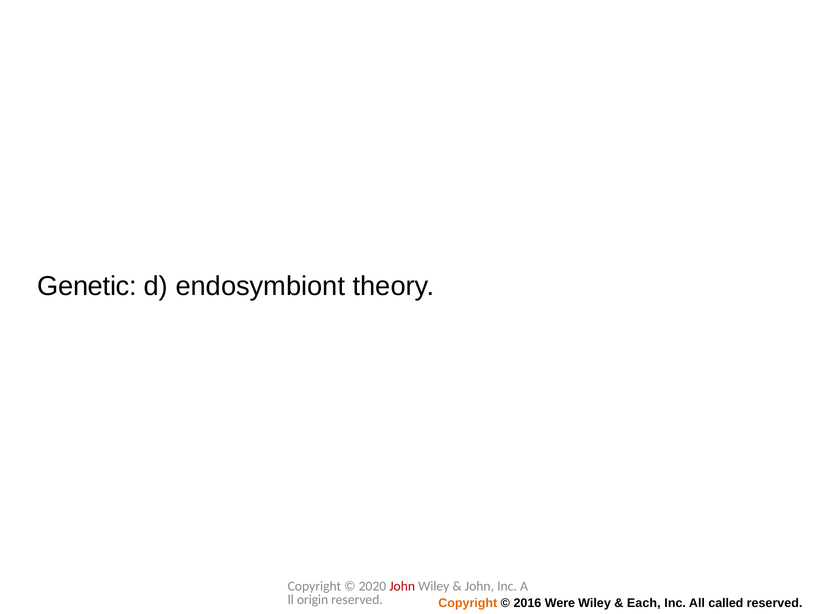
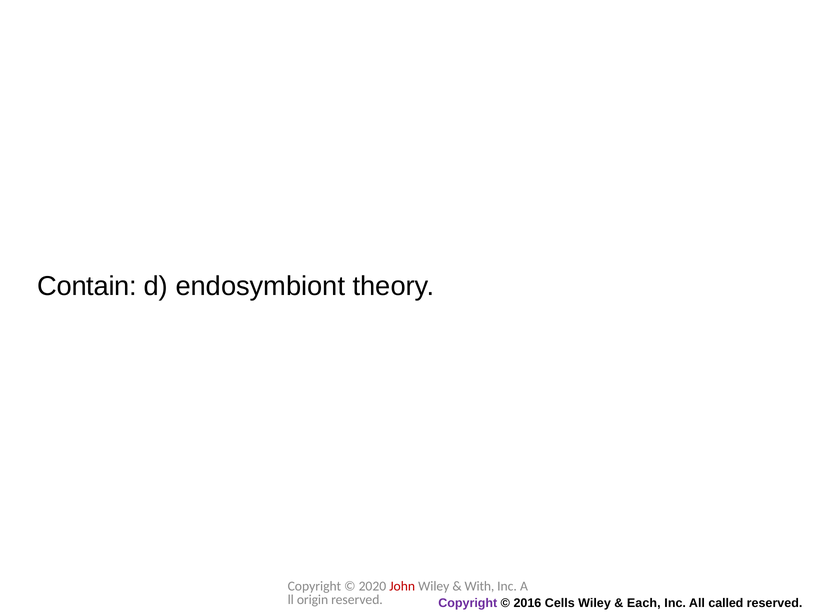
Genetic: Genetic -> Contain (87, 286)
John: John -> With (480, 586)
Copyright colour: orange -> purple (468, 603)
Were: Were -> Cells (560, 603)
